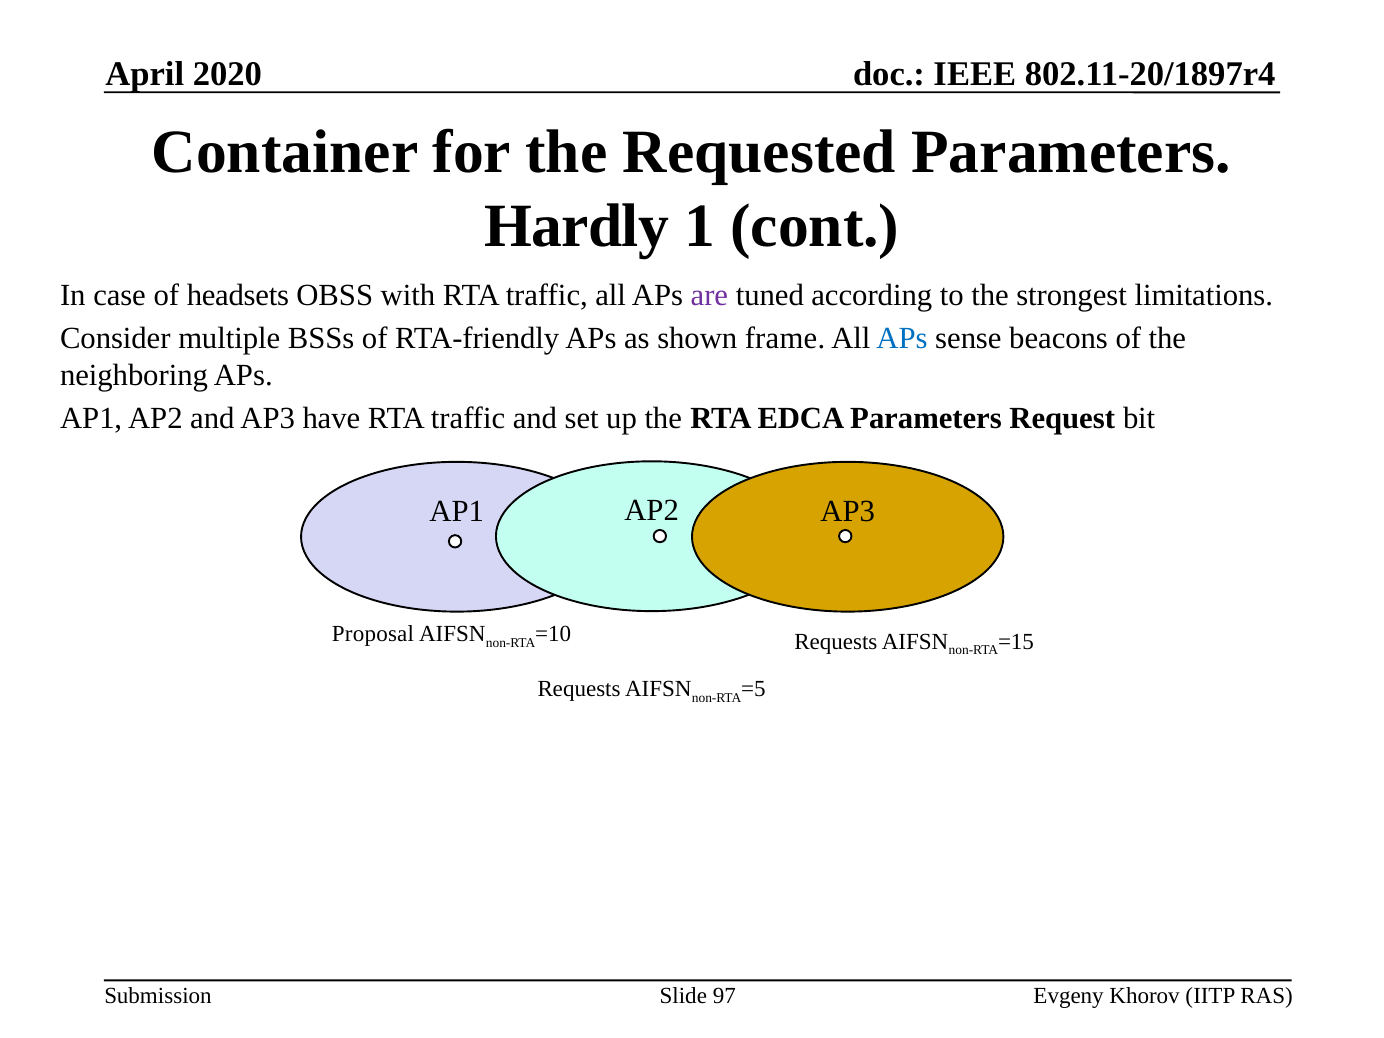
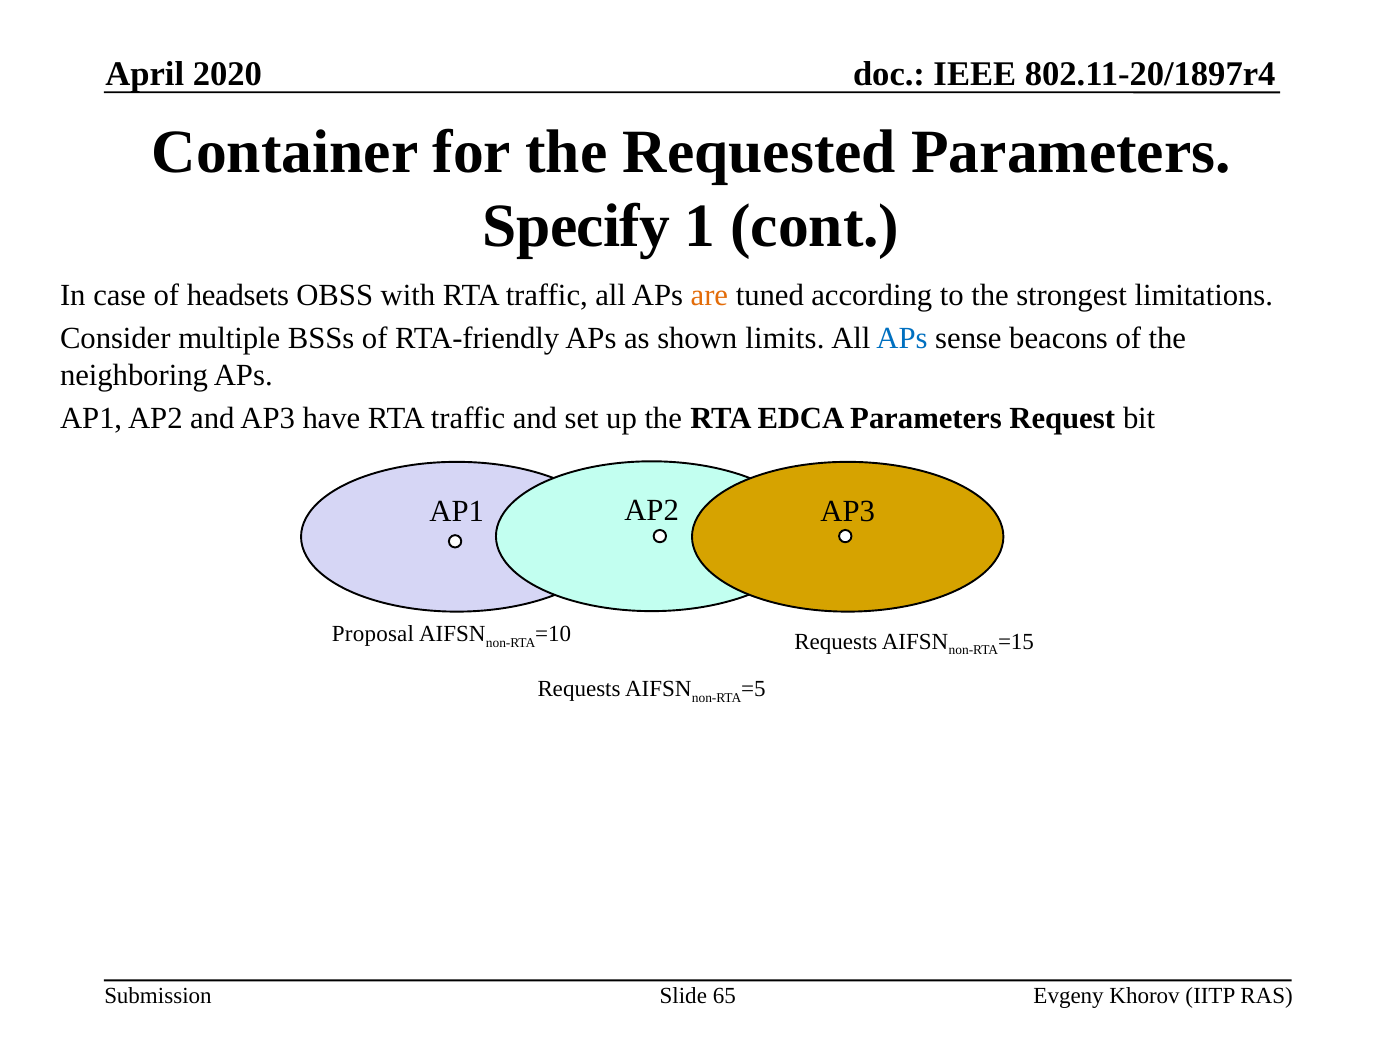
Hardly: Hardly -> Specify (577, 226)
are colour: purple -> orange (709, 296)
frame: frame -> limits (785, 339)
97: 97 -> 65 (724, 996)
